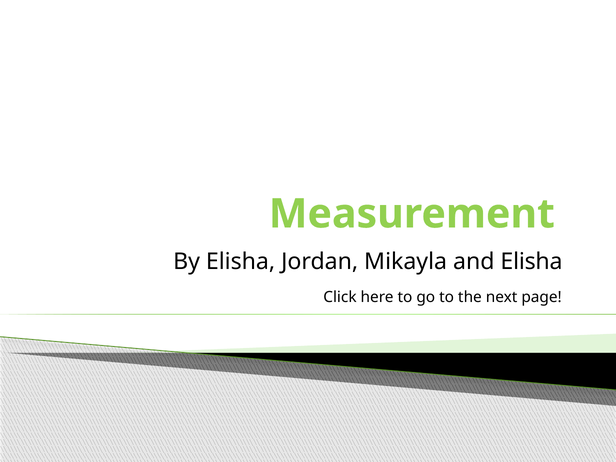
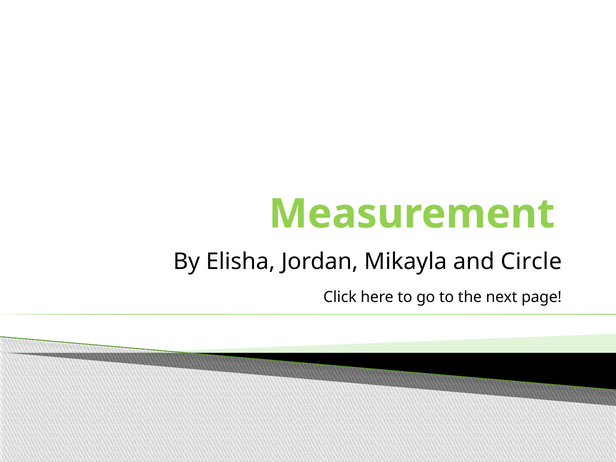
and Elisha: Elisha -> Circle (531, 262)
